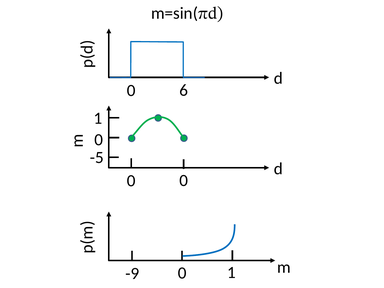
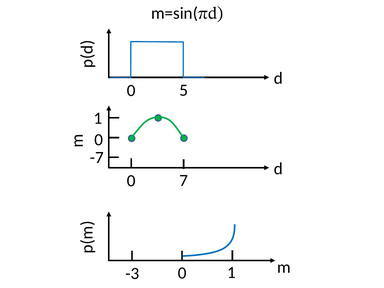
6: 6 -> 5 (184, 90)
-5: -5 -> -7 (97, 157)
0: 0 -> 7 (184, 180)
-9: -9 -> -3 (132, 274)
